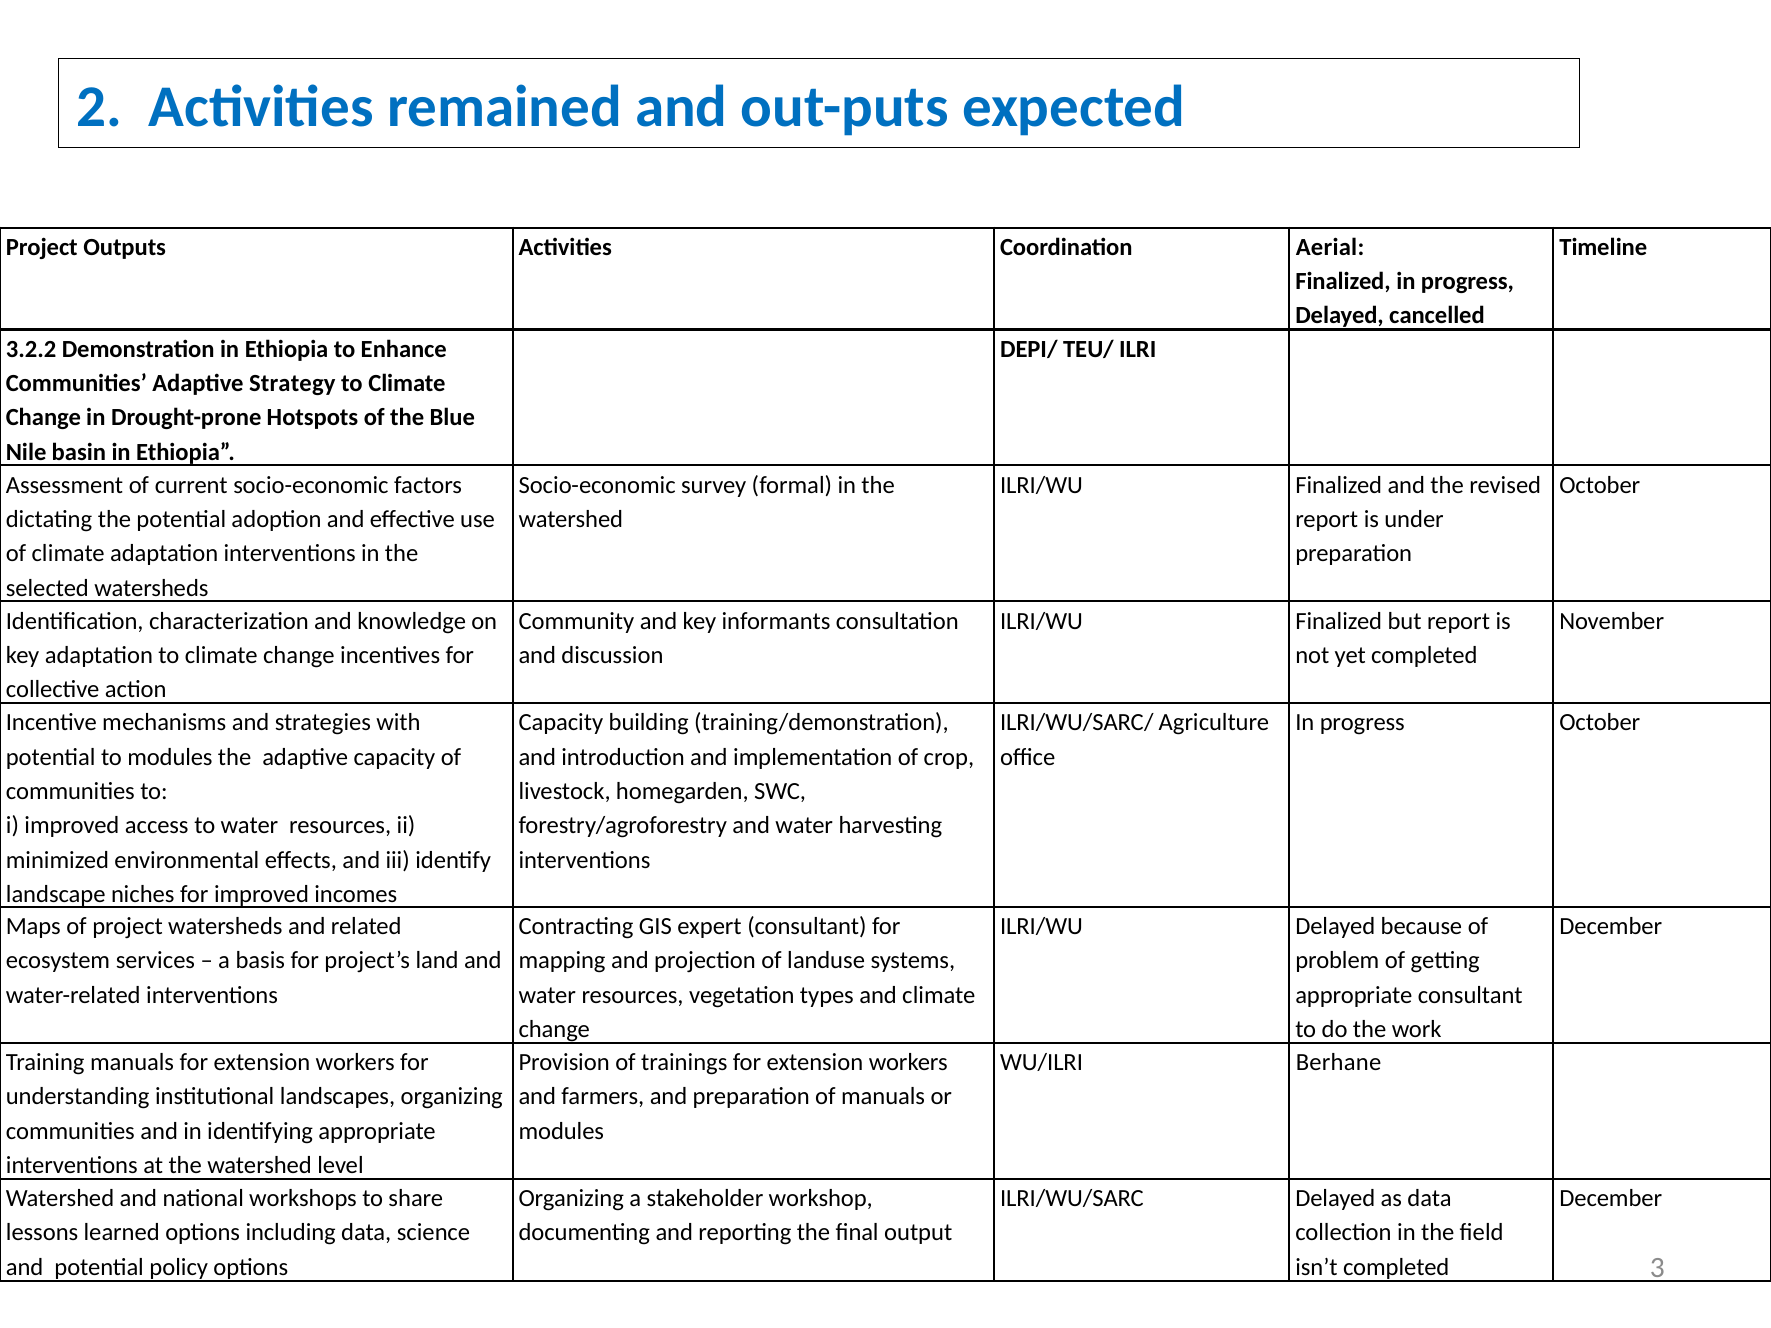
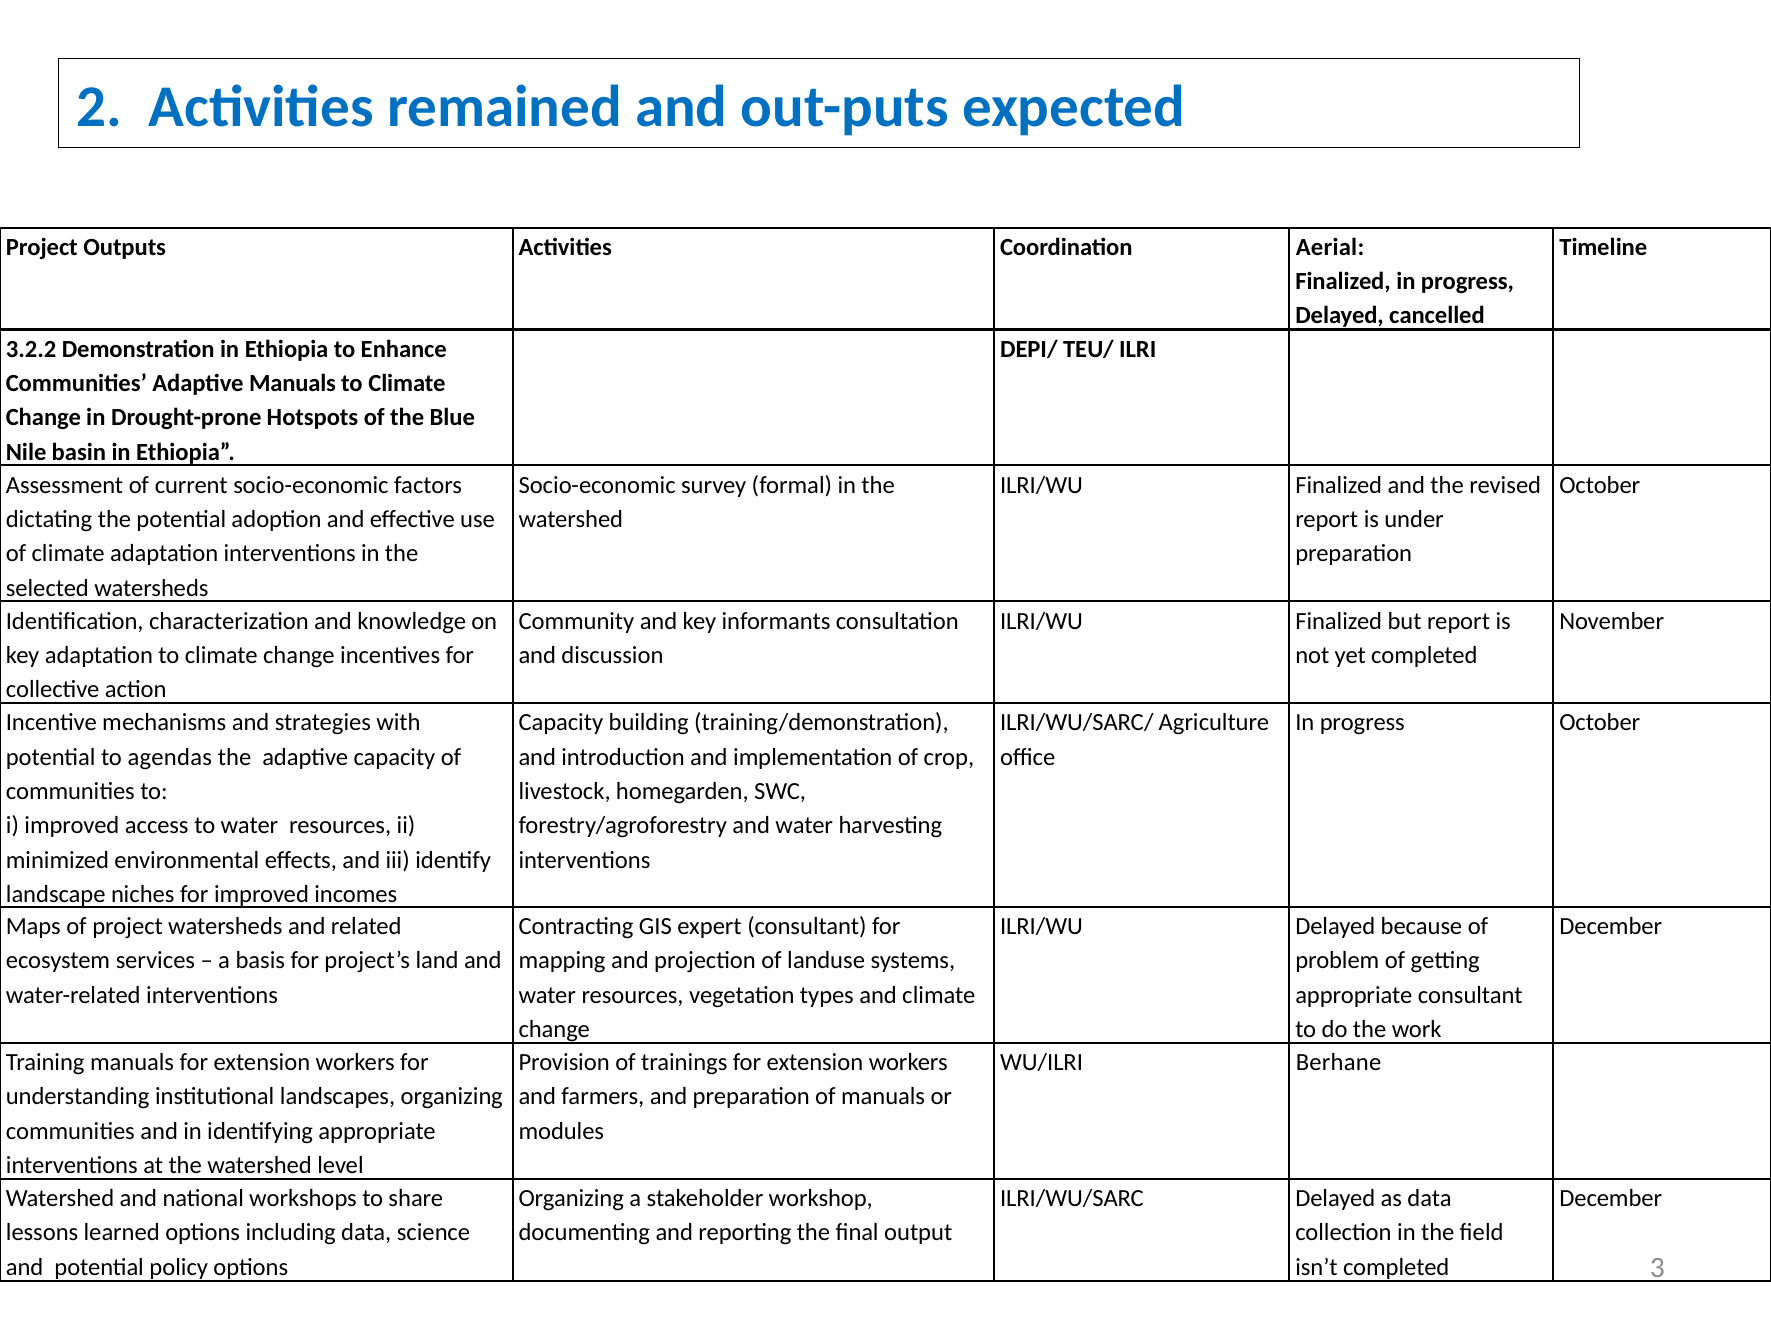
Adaptive Strategy: Strategy -> Manuals (292, 384)
to modules: modules -> agendas (170, 757)
